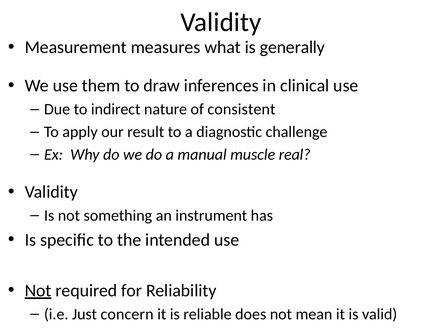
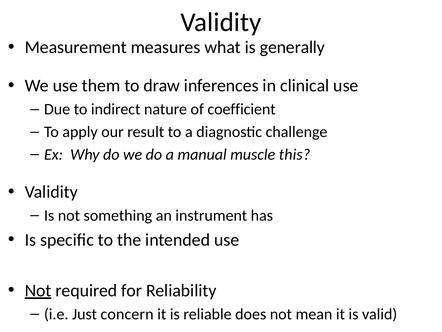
consistent: consistent -> coefficient (242, 109)
real: real -> this (295, 154)
